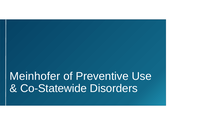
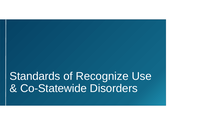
Meinhofer: Meinhofer -> Standards (35, 76)
Preventive: Preventive -> Recognize (102, 76)
